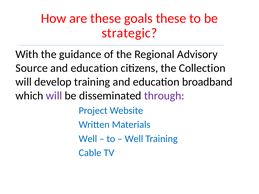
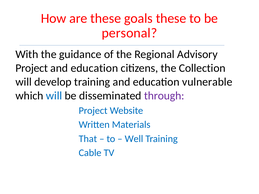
strategic: strategic -> personal (129, 33)
Source: Source -> Project (32, 68)
broadband: broadband -> vulnerable (207, 82)
will colour: purple -> blue (54, 96)
Well: Well -> That (88, 139)
